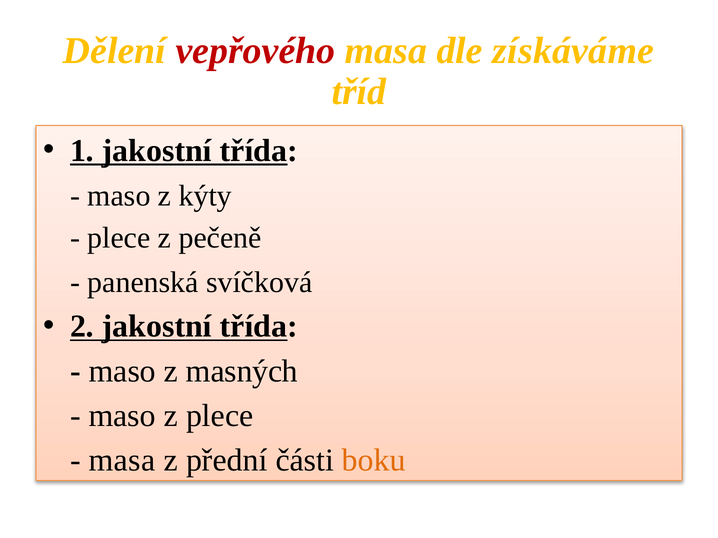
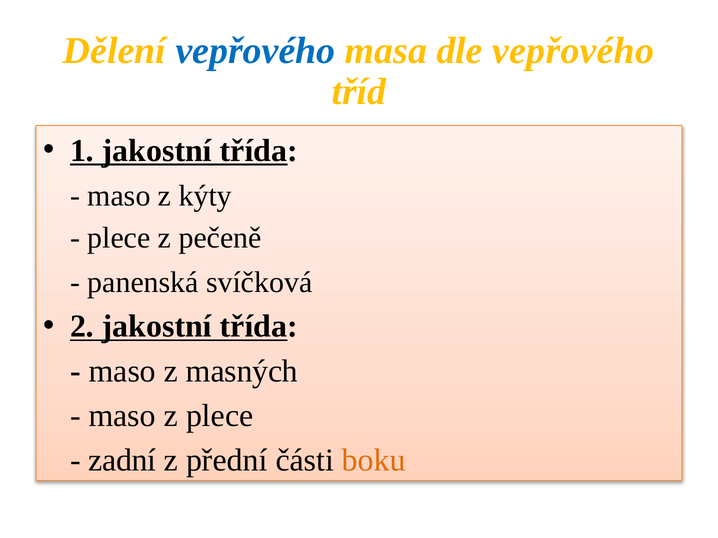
vepřového colour: red -> blue (255, 51)
dle získáváme: získáváme -> vepřového (573, 51)
masa: masa -> zadní (122, 461)
